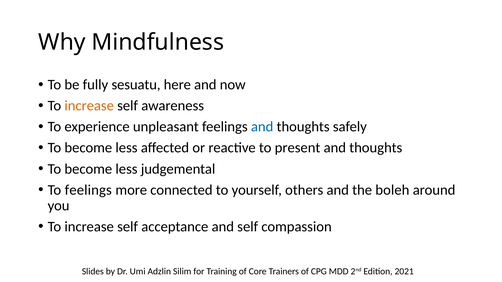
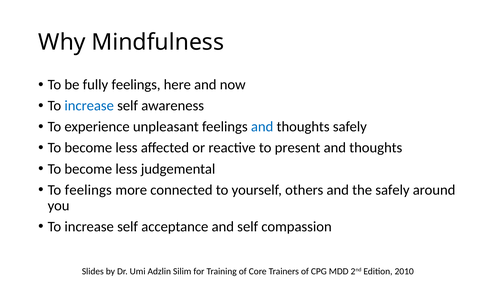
fully sesuatu: sesuatu -> feelings (136, 85)
increase colour: orange -> blue (89, 106)
the boleh: boleh -> safely (392, 190)
2021: 2021 -> 2010 (404, 272)
